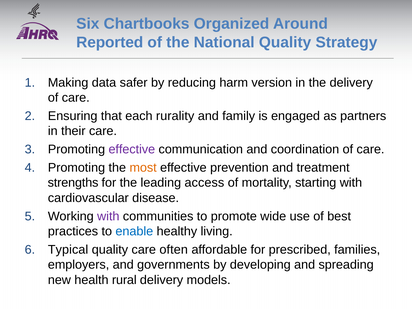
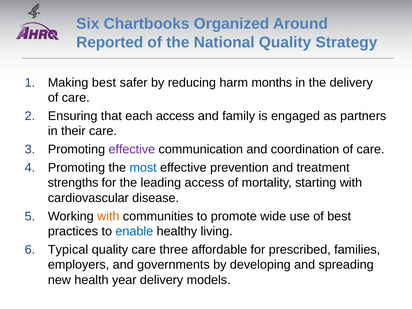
Making data: data -> best (104, 83)
version: version -> months (272, 83)
each rurality: rurality -> access (175, 116)
most colour: orange -> blue (143, 168)
with colour: purple -> orange (108, 216)
often: often -> three (174, 250)
rural: rural -> year (124, 280)
